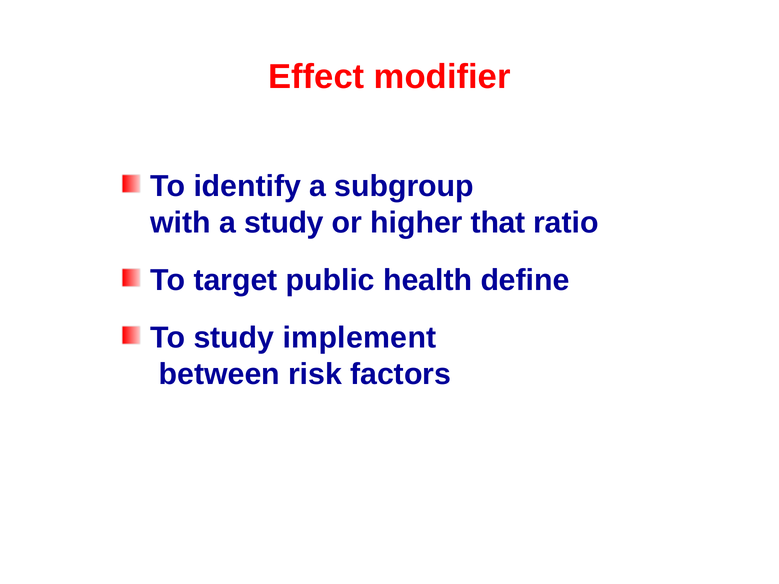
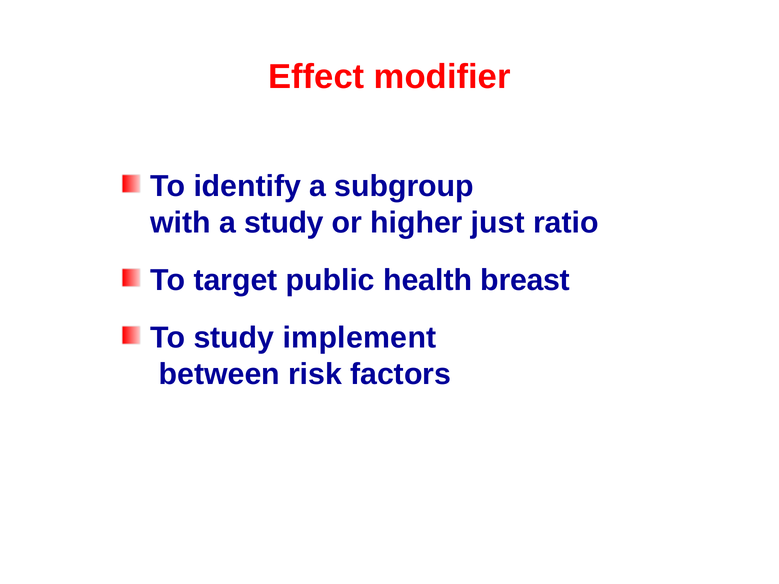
that: that -> just (498, 223)
define: define -> breast (525, 280)
